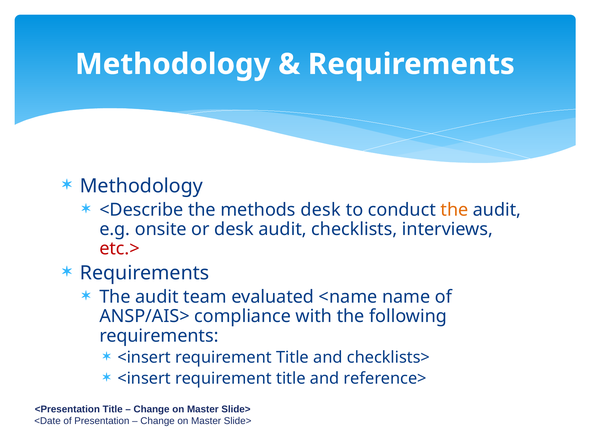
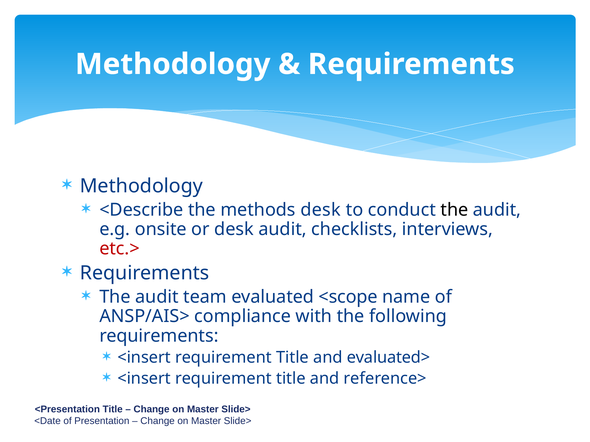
the colour: orange -> black (454, 210)
<name: <name -> <scope (348, 297)
checklists>: checklists> -> evaluated> (388, 358)
